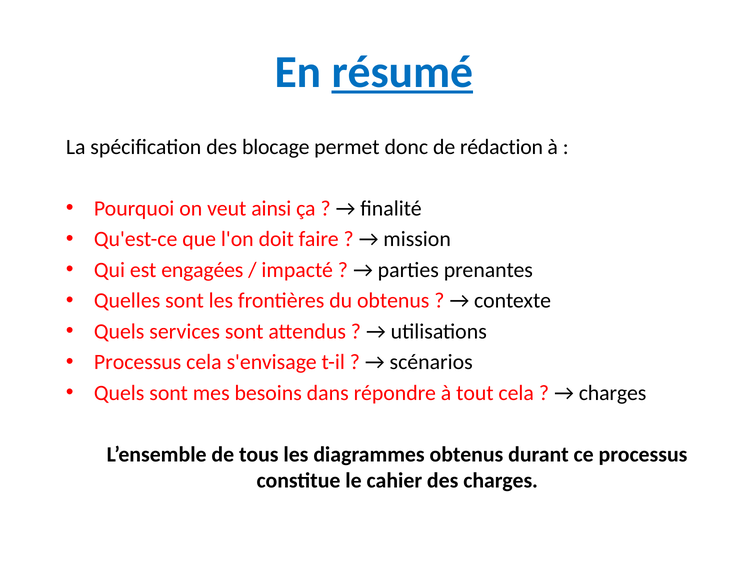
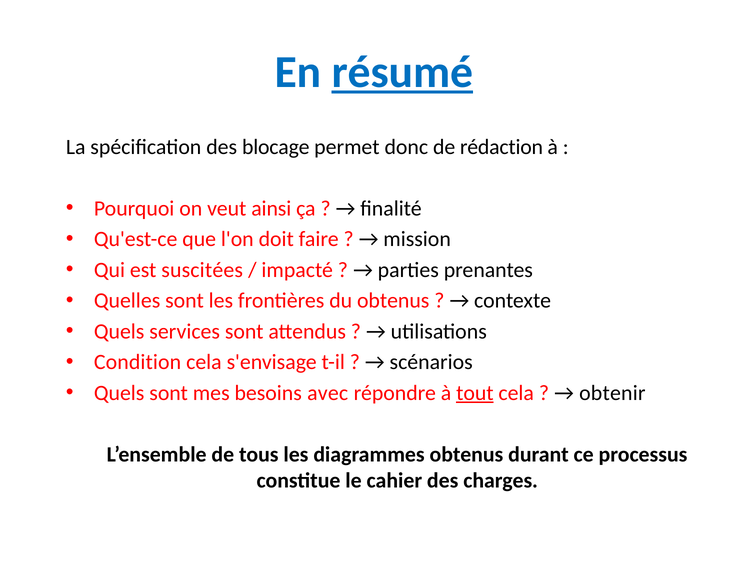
engagées: engagées -> suscitées (202, 270)
Processus: Processus -> Condition (138, 362)
dans: dans -> avec (328, 393)
tout underline: none -> present (475, 393)
charges: charges -> obtenir (612, 393)
